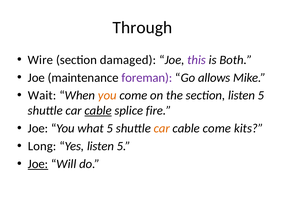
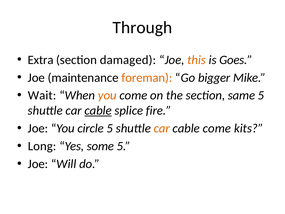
Wire: Wire -> Extra (41, 60)
this colour: purple -> orange (197, 60)
Both: Both -> Goes (236, 60)
foreman colour: purple -> orange (147, 78)
allows: allows -> bigger (214, 78)
section listen: listen -> same (242, 95)
what: what -> circle (91, 128)
Yes listen: listen -> some (100, 146)
Joe underline: present -> none (38, 164)
